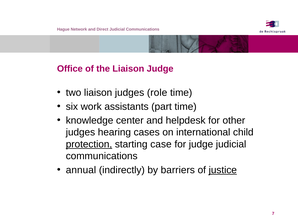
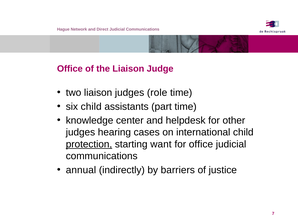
six work: work -> child (91, 107)
case: case -> want (161, 145)
for judge: judge -> office (201, 145)
justice underline: present -> none (223, 170)
